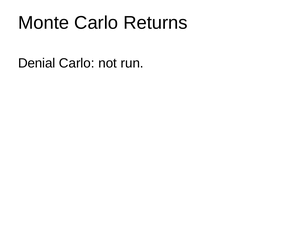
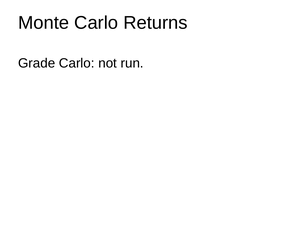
Denial: Denial -> Grade (37, 63)
